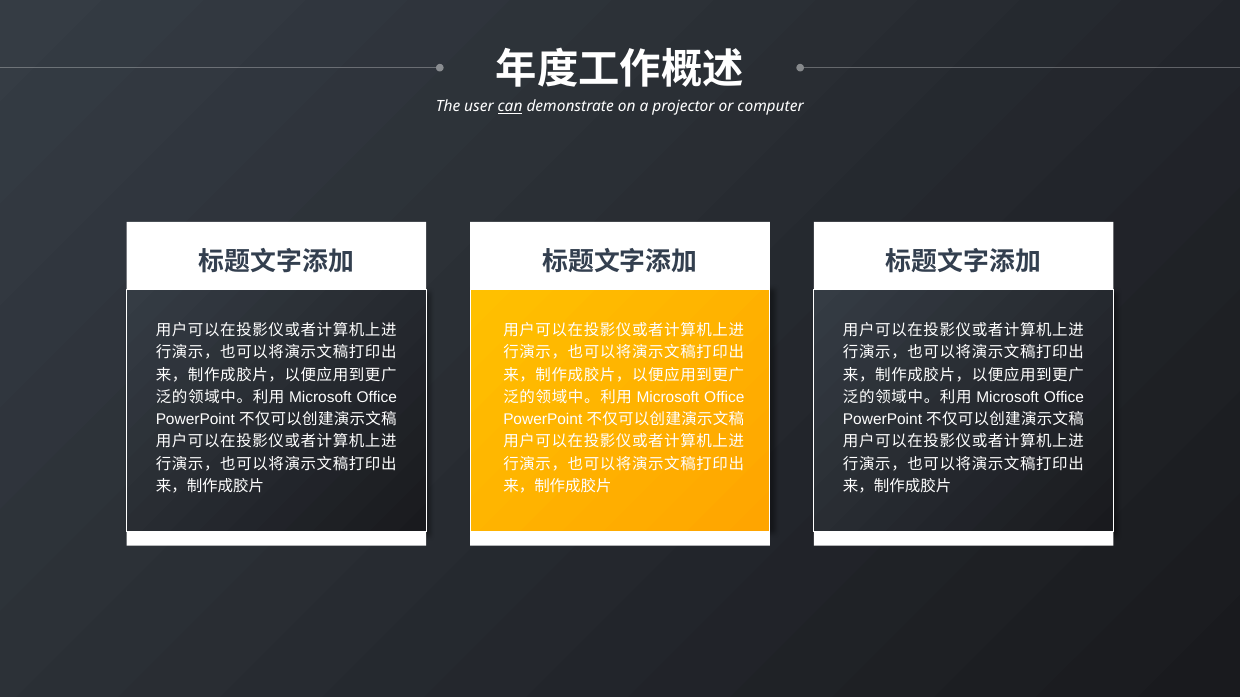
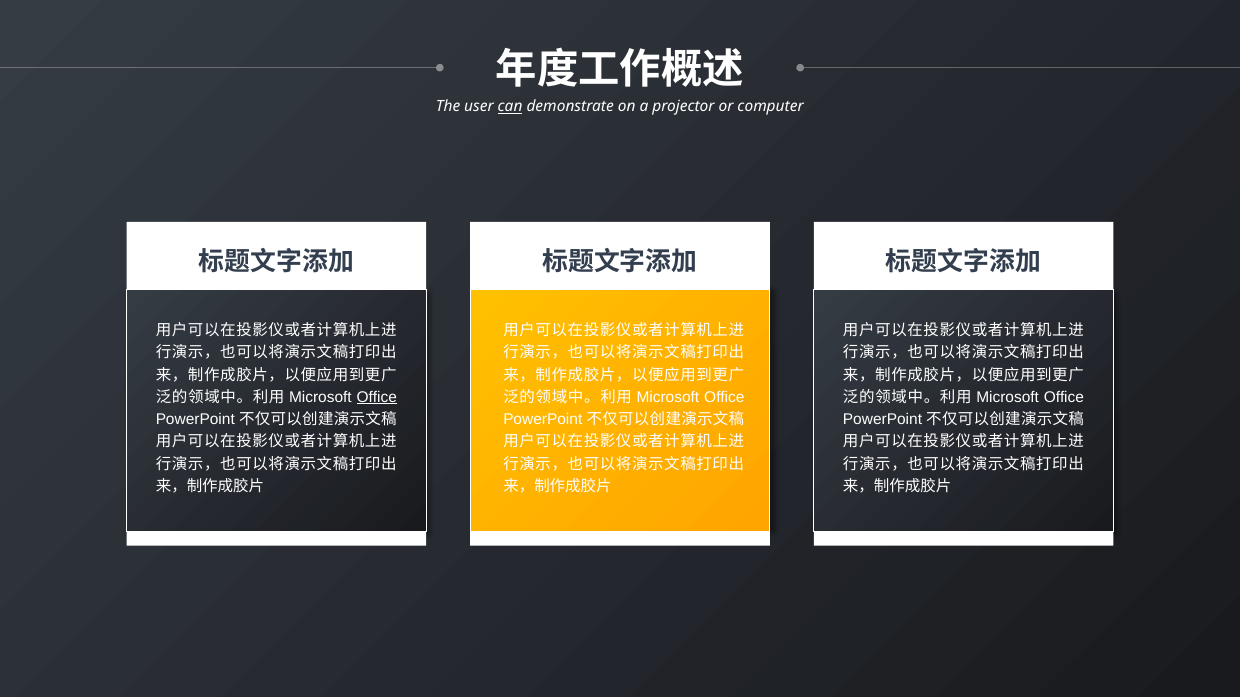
Office underline: none -> present (377, 397)
